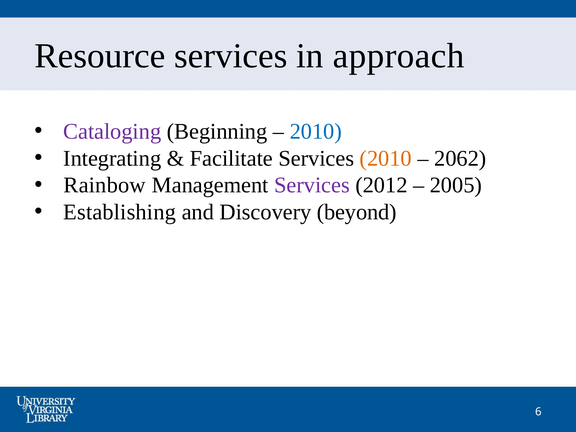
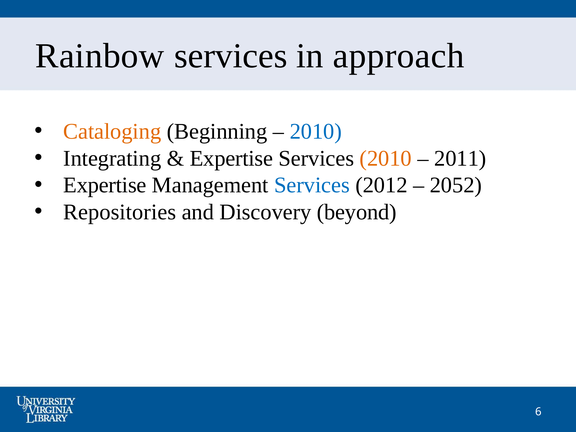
Resource: Resource -> Rainbow (100, 56)
Cataloging colour: purple -> orange (112, 131)
Facilitate: Facilitate -> Expertise (231, 158)
2062: 2062 -> 2011 (460, 158)
Rainbow: Rainbow -> Expertise (105, 185)
Services colour: purple -> blue (312, 185)
2005: 2005 -> 2052 (456, 185)
Establishing: Establishing -> Repositories (120, 212)
